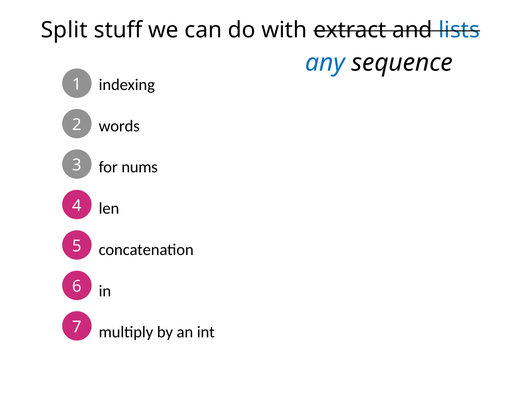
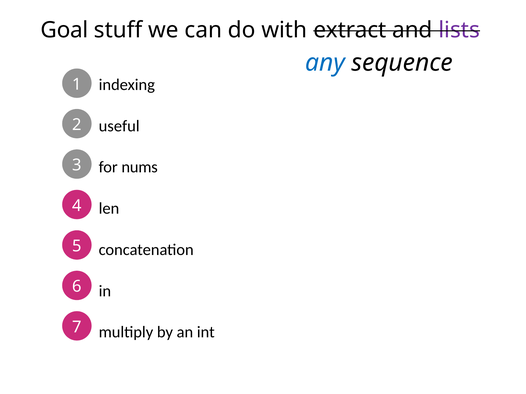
Split: Split -> Goal (64, 30)
lists colour: blue -> purple (459, 30)
words: words -> useful (119, 126)
